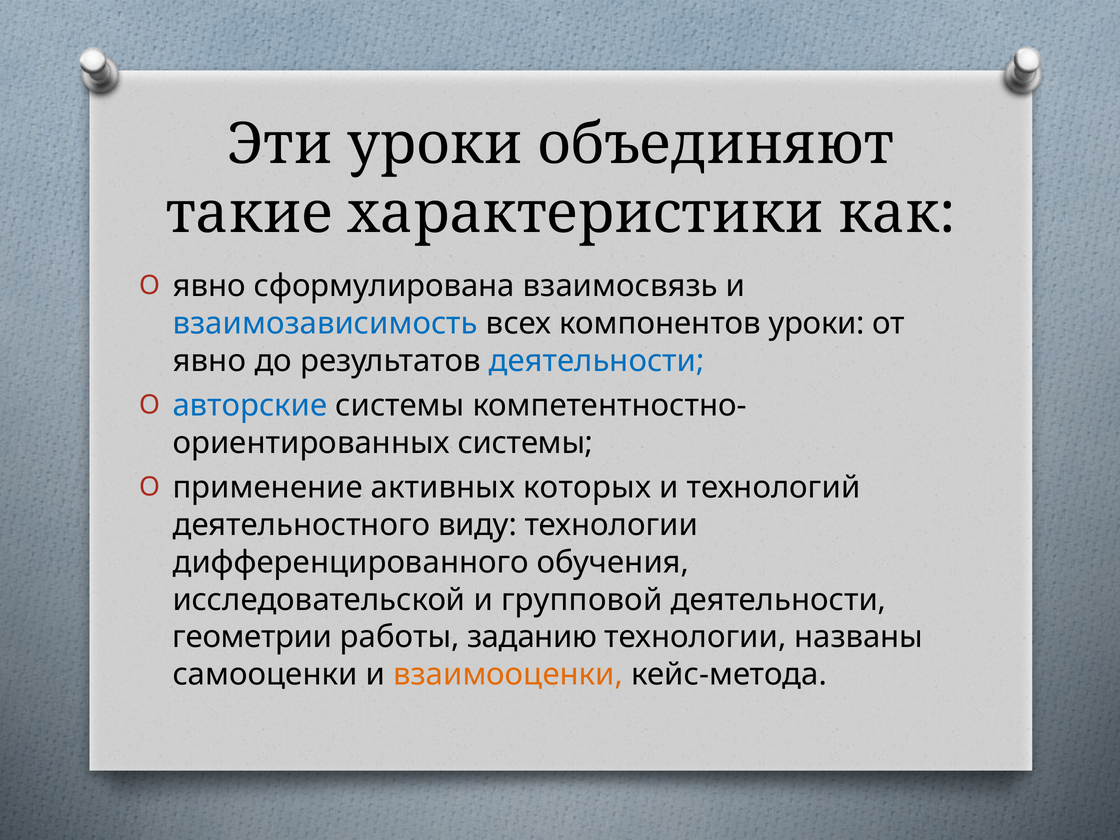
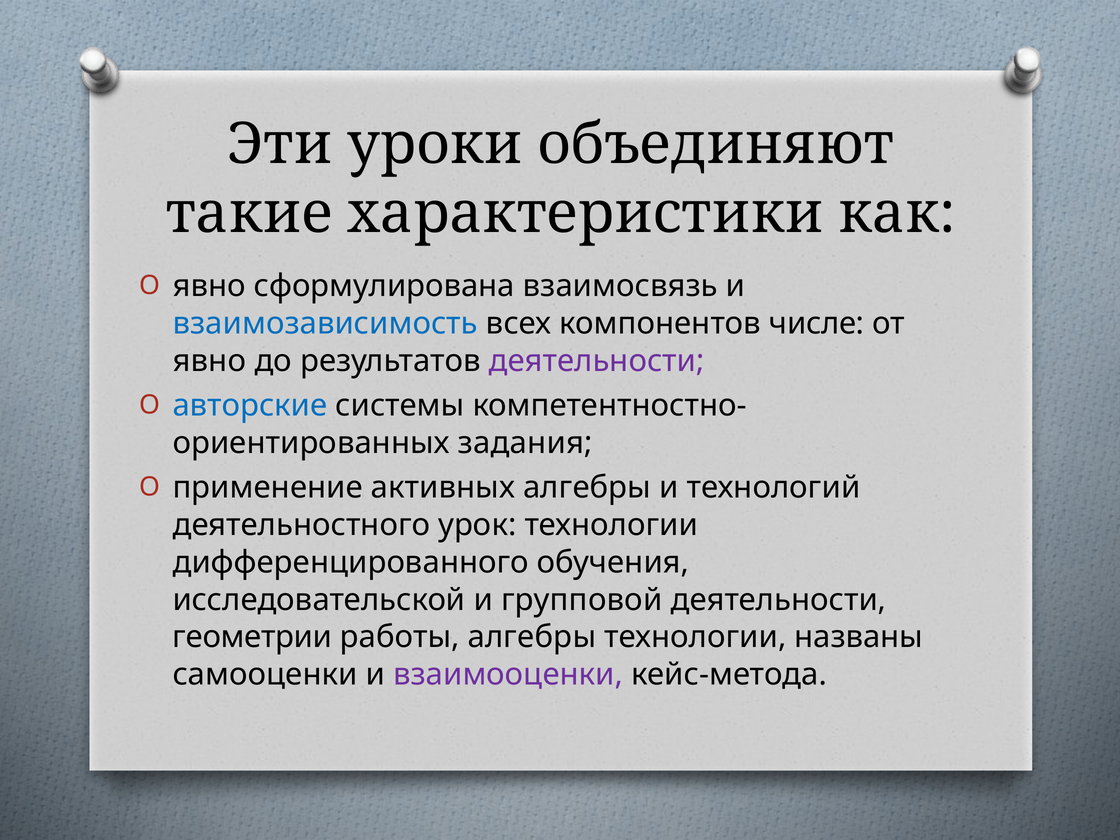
компонентов уроки: уроки -> числе (817, 323)
деятельности colour: blue -> purple (597, 361)
системы: системы -> задания (525, 443)
активных которых: которых -> алгебры (587, 488)
виду: виду -> урок (477, 525)
работы заданию: заданию -> алгебры (532, 637)
взаимооценки colour: orange -> purple (508, 674)
